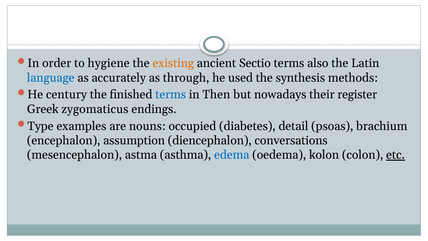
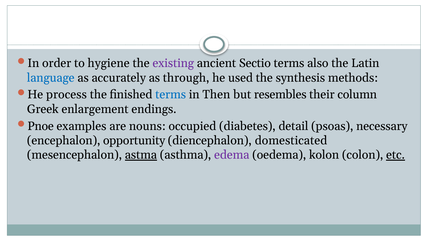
existing colour: orange -> purple (173, 63)
century: century -> process (66, 95)
nowadays: nowadays -> resembles (280, 95)
register: register -> column (357, 95)
zygomaticus: zygomaticus -> enlargement (95, 109)
Type: Type -> Pnoe (41, 126)
brachium: brachium -> necessary (382, 126)
assumption: assumption -> opportunity (134, 140)
conversations: conversations -> domesticated (291, 140)
astma underline: none -> present (141, 155)
edema colour: blue -> purple (232, 155)
